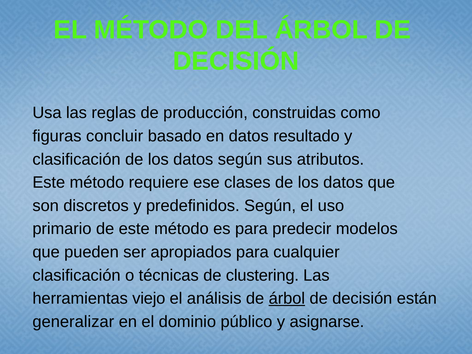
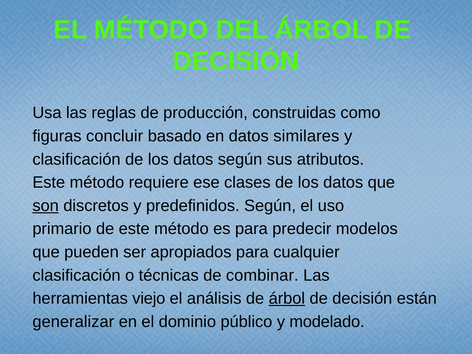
resultado: resultado -> similares (306, 136)
son underline: none -> present (46, 206)
clustering: clustering -> combinar (262, 275)
asignarse: asignarse -> modelado (327, 322)
